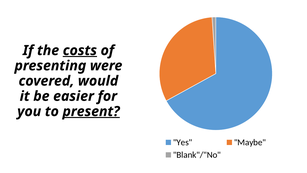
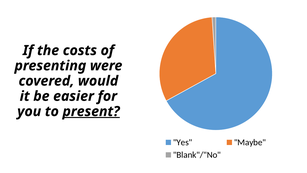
costs underline: present -> none (80, 50)
